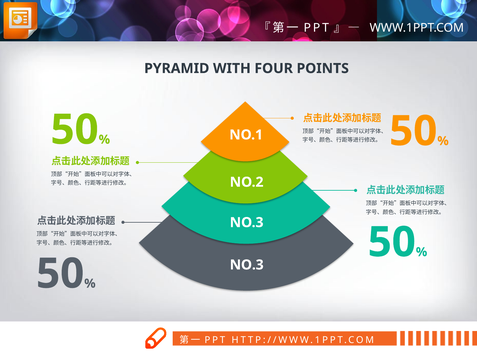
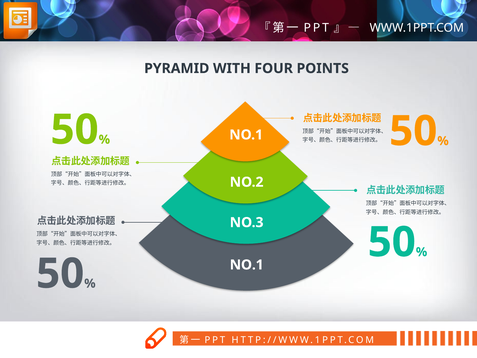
NO.3: NO.3 -> NO.1 (247, 265)
